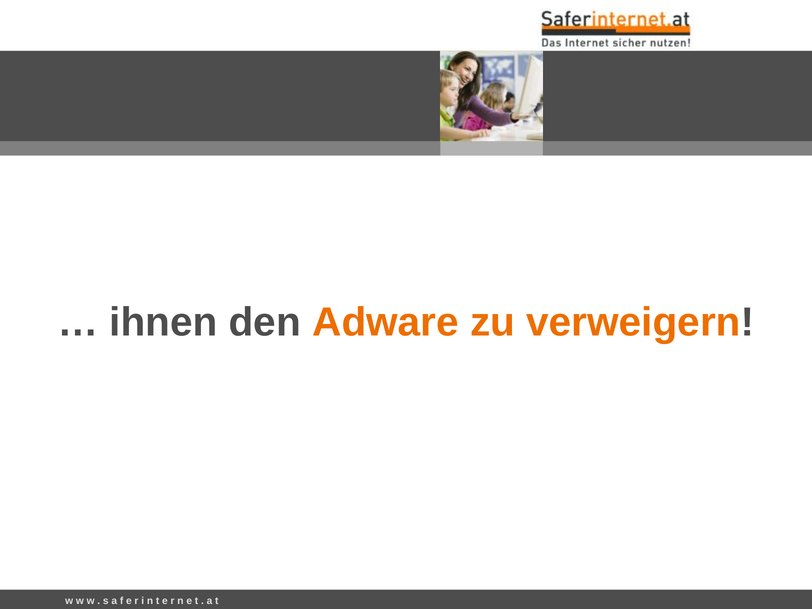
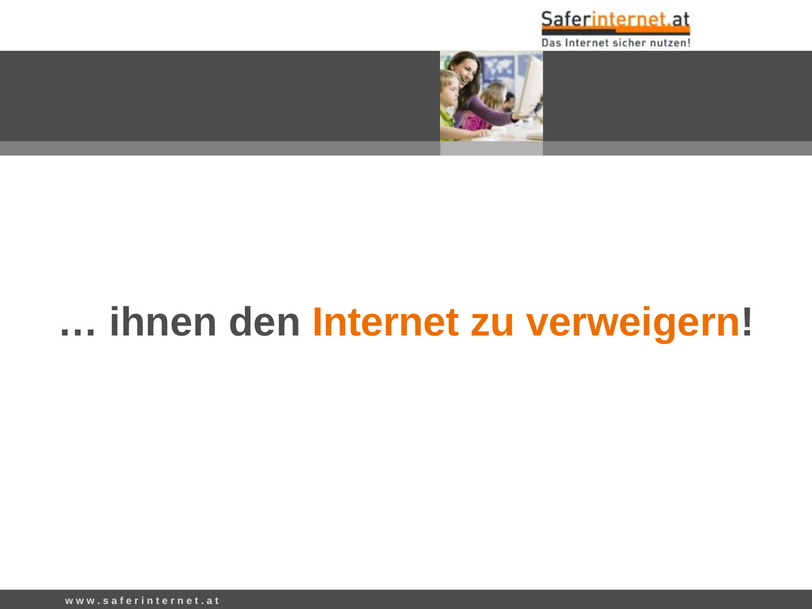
Adware: Adware -> Internet (386, 322)
